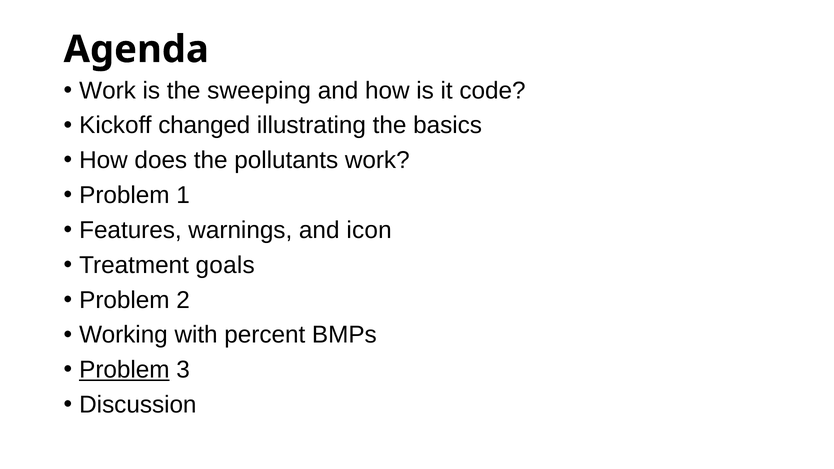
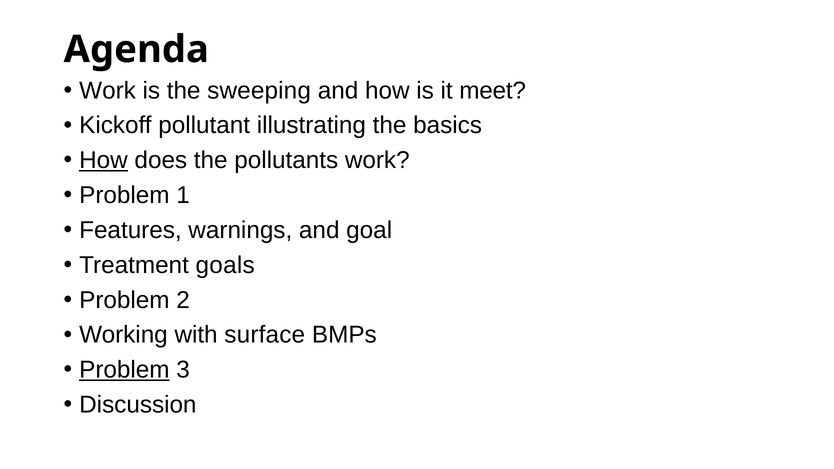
code: code -> meet (493, 91)
changed: changed -> pollutant (204, 125)
How underline: none -> present (104, 160)
icon: icon -> goal (369, 230)
percent: percent -> surface (265, 335)
